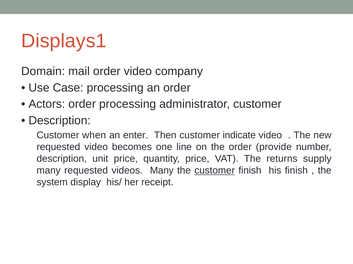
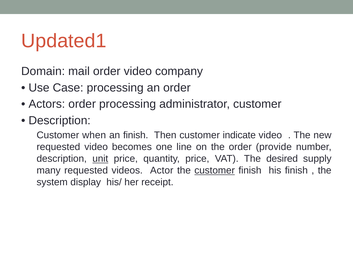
Displays1: Displays1 -> Updated1 (64, 41)
an enter: enter -> finish (136, 136)
unit underline: none -> present (100, 159)
returns: returns -> desired (282, 159)
videos Many: Many -> Actor (162, 171)
